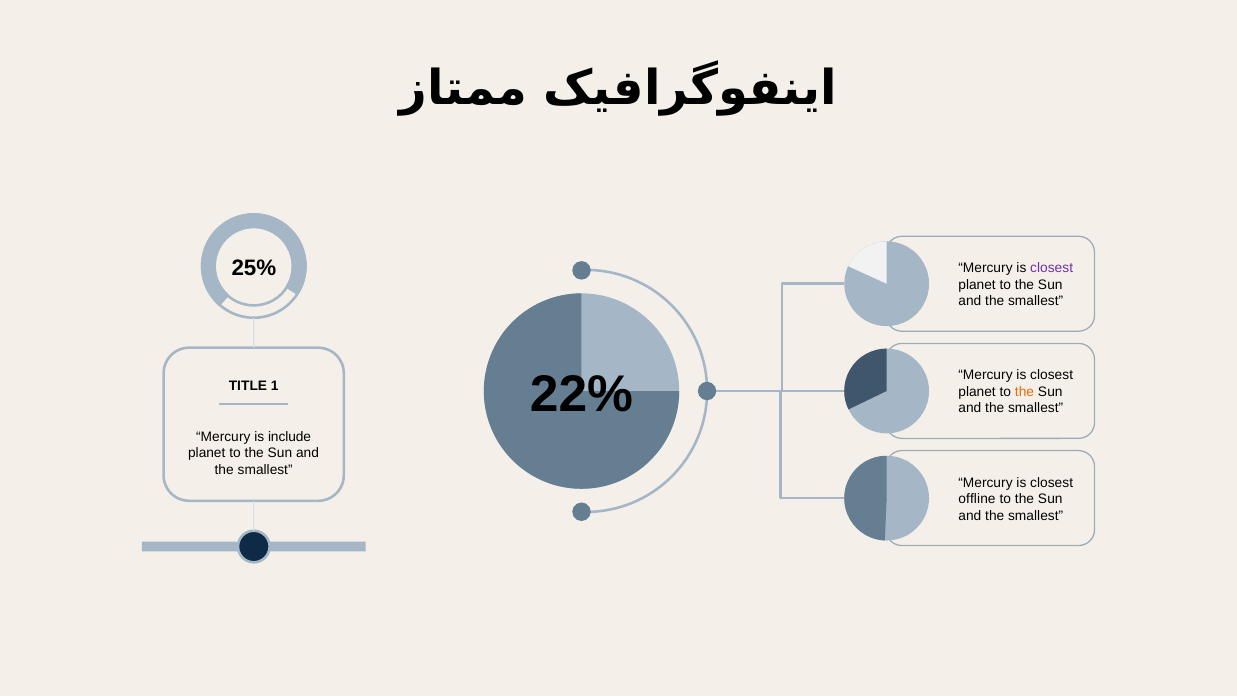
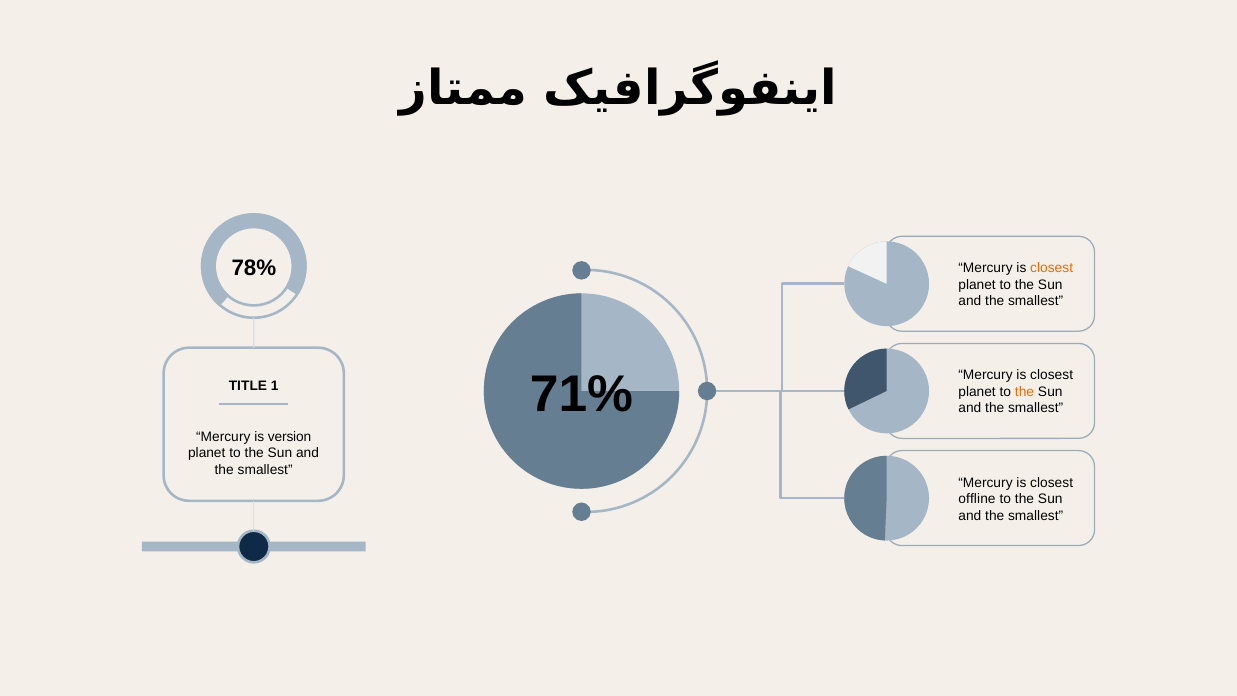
25%: 25% -> 78% (254, 268)
closest colour: purple -> orange (1052, 268)
22%: 22% -> 71% (581, 395)
include: include -> version (290, 437)
